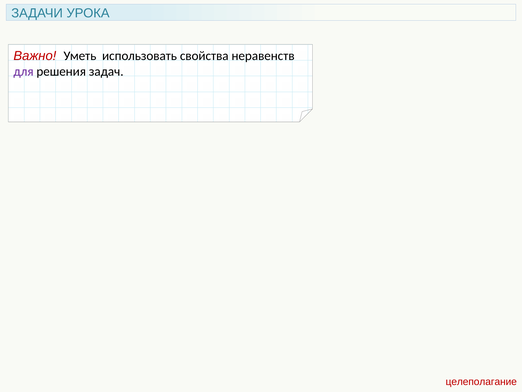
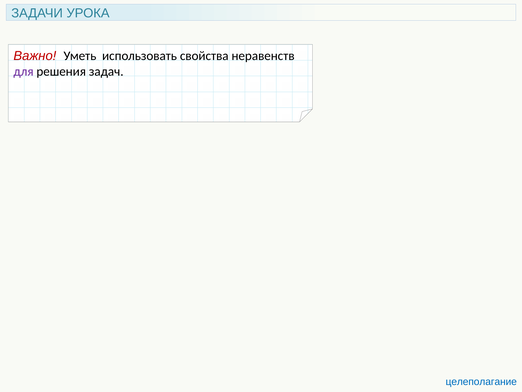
целеполагание colour: red -> blue (481, 381)
